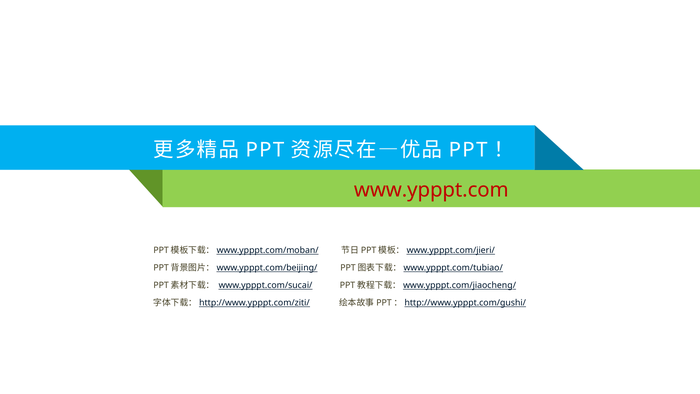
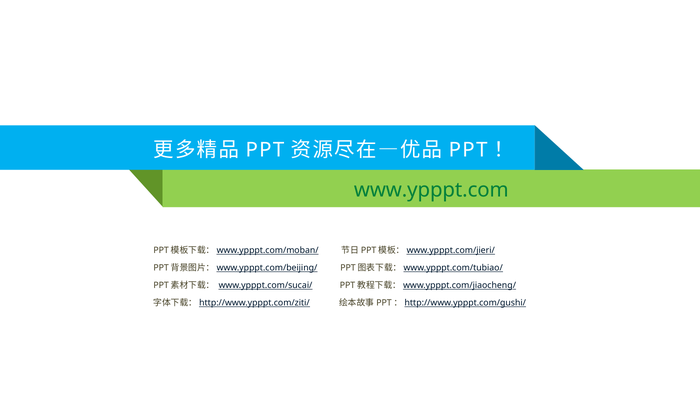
www.ypppt.com colour: red -> green (431, 190)
